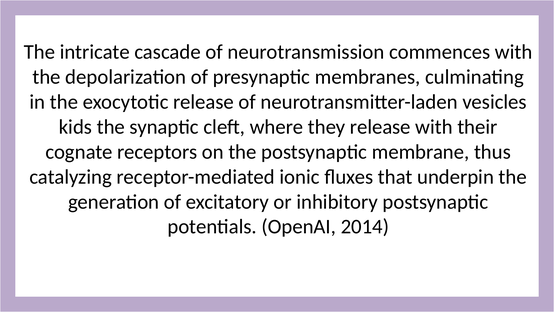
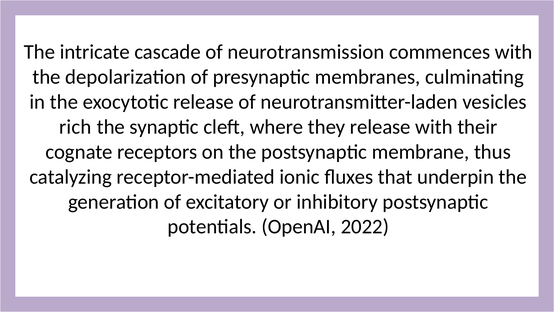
kids: kids -> rich (75, 127)
2014: 2014 -> 2022 (365, 227)
